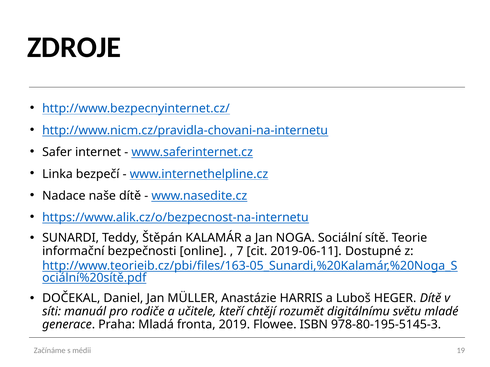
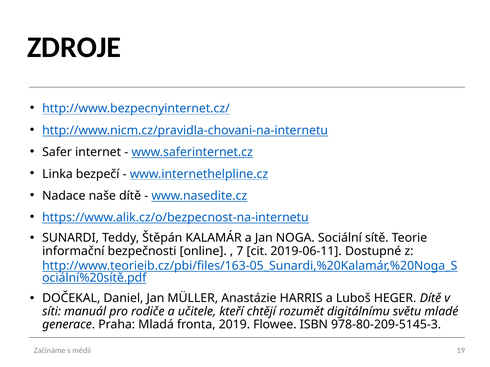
978-80-195-5145-3: 978-80-195-5145-3 -> 978-80-209-5145-3 (386, 325)
